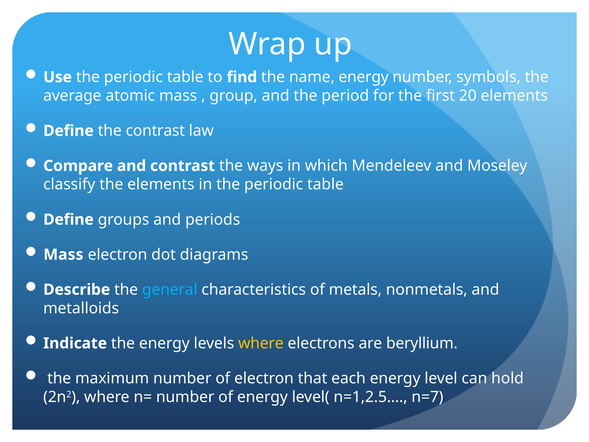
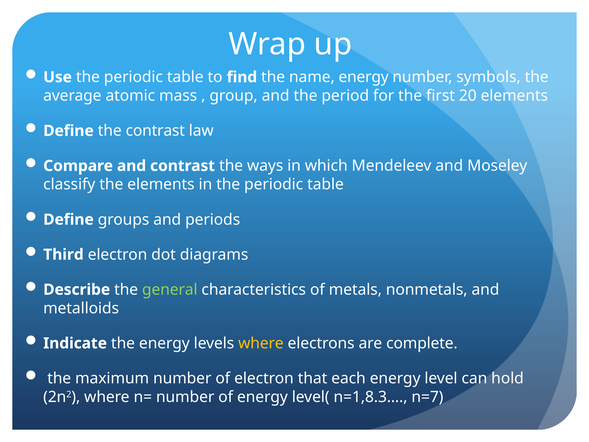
Mass: Mass -> Third (63, 254)
general colour: light blue -> light green (170, 289)
beryllium: beryllium -> complete (422, 343)
n=1,2.5…: n=1,2.5… -> n=1,8.3… (371, 397)
